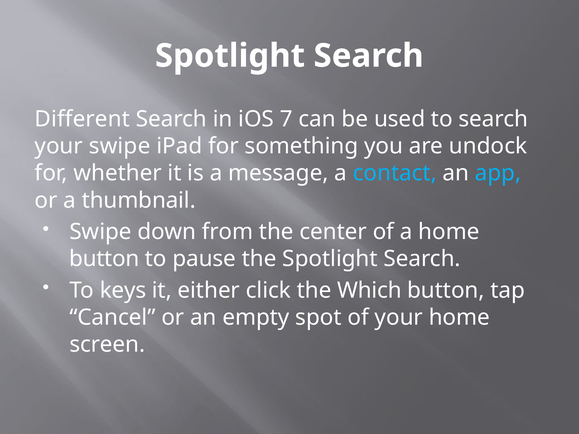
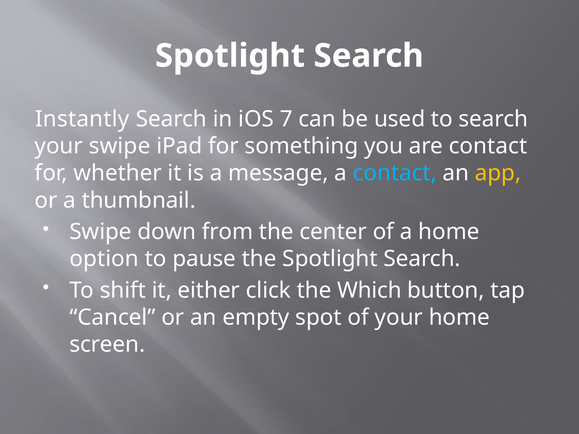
Different: Different -> Instantly (82, 119)
are undock: undock -> contact (488, 146)
app colour: light blue -> yellow (498, 173)
button: button -> option (104, 259)
keys: keys -> shift (123, 291)
